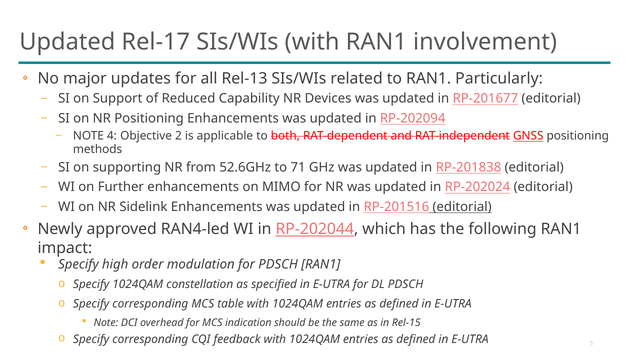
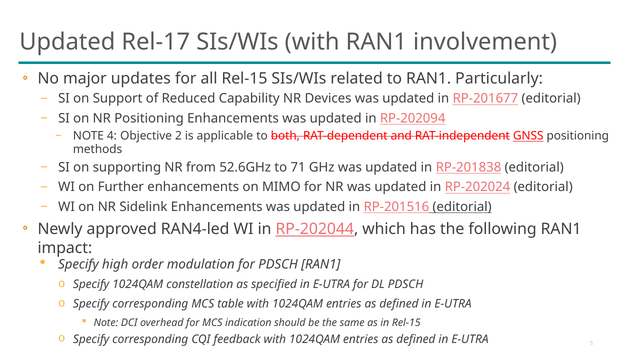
all Rel-13: Rel-13 -> Rel-15 (244, 78)
